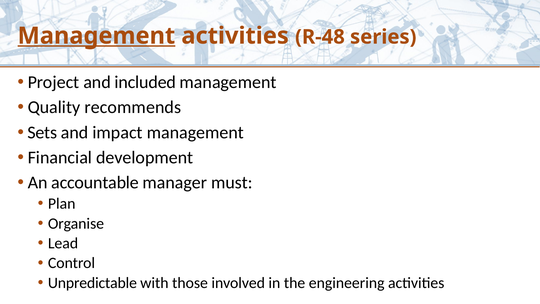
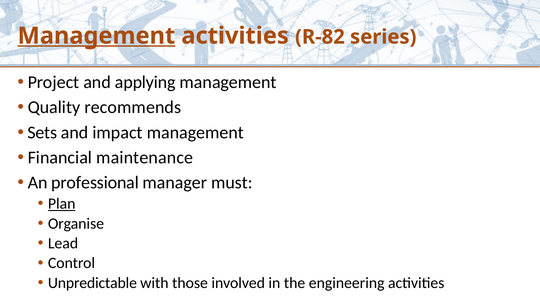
R-48: R-48 -> R-82 (320, 37)
included: included -> applying (145, 82)
development: development -> maintenance (145, 157)
accountable: accountable -> professional (95, 182)
Plan underline: none -> present (62, 204)
